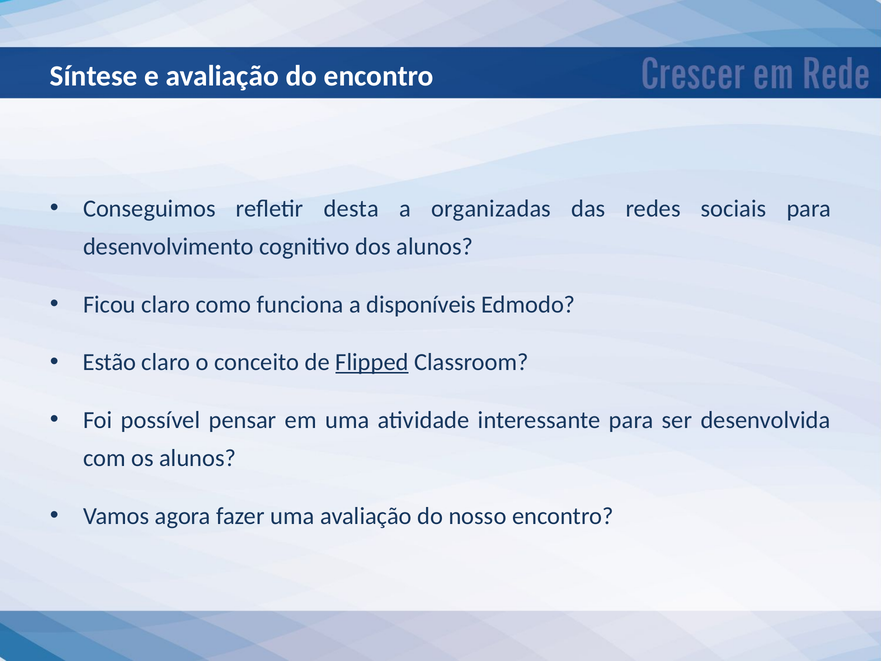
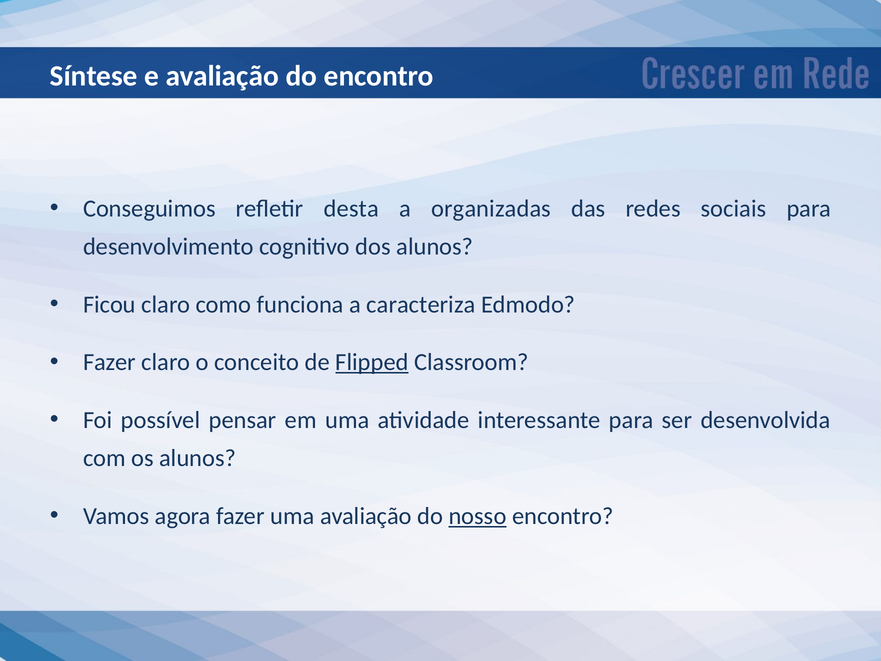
disponíveis: disponíveis -> caracteriza (421, 304)
Estão: Estão -> Fazer (109, 362)
nosso underline: none -> present (478, 516)
